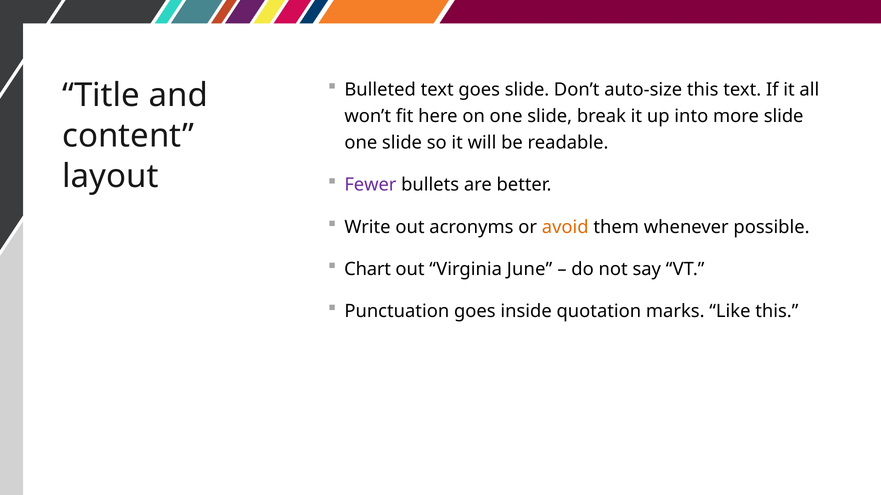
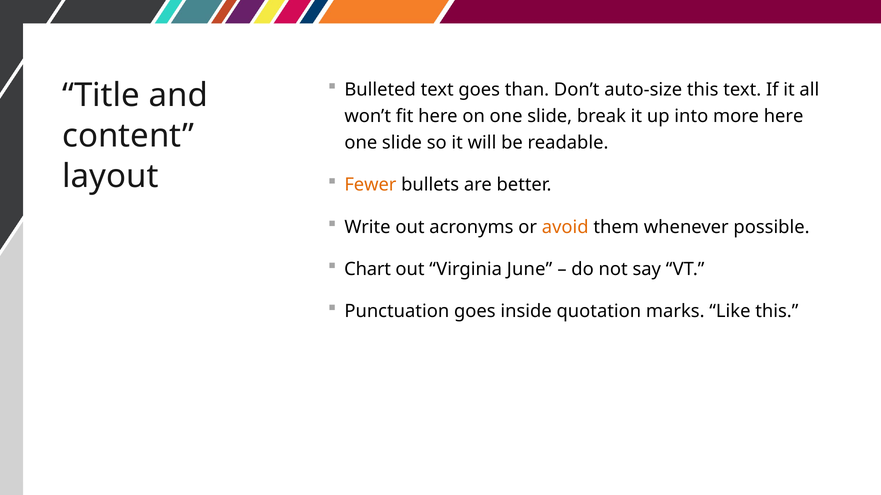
goes slide: slide -> than (527, 90)
more slide: slide -> here (784, 116)
Fewer colour: purple -> orange (370, 185)
